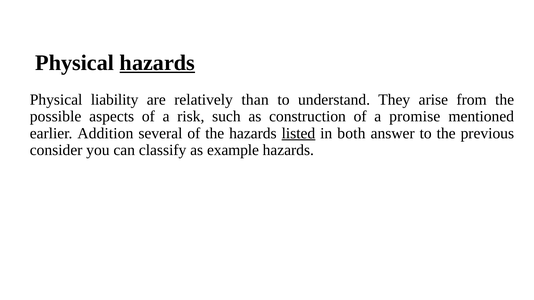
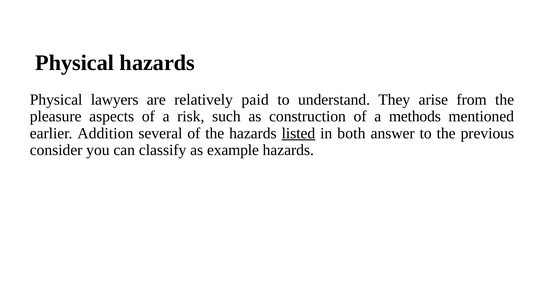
hazards underline: present -> none (157, 63)
liability: liability -> lawyers (115, 100)
than: than -> paid (255, 100)
possible: possible -> pleasure (56, 117)
promise: promise -> methods (415, 117)
